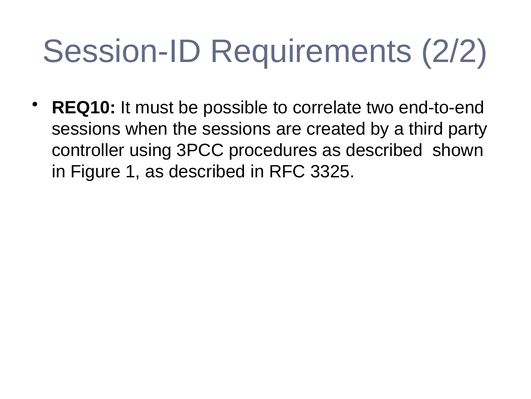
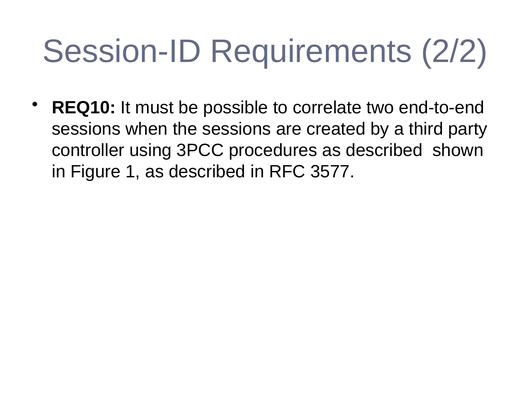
3325: 3325 -> 3577 (332, 171)
